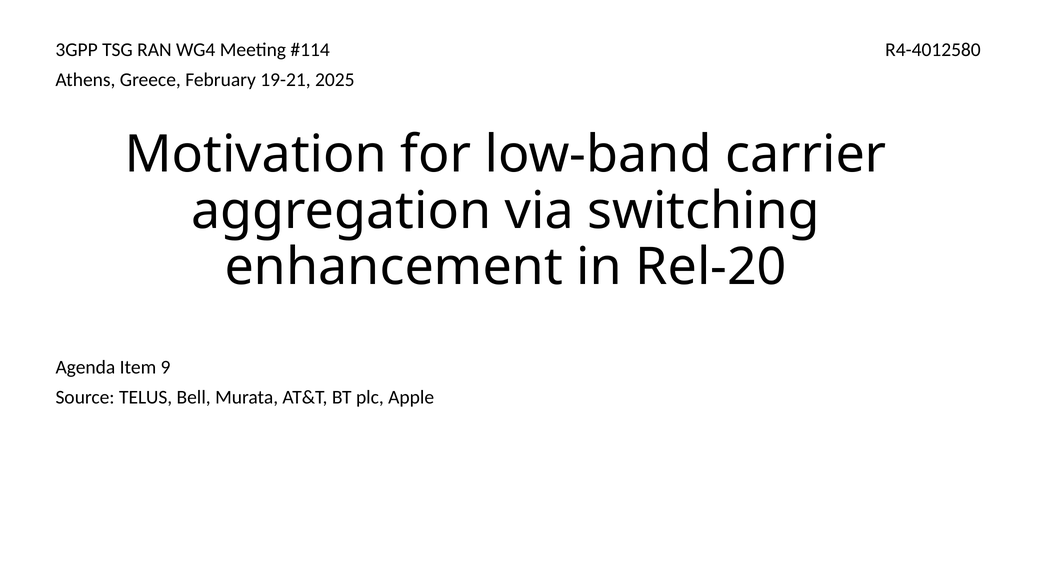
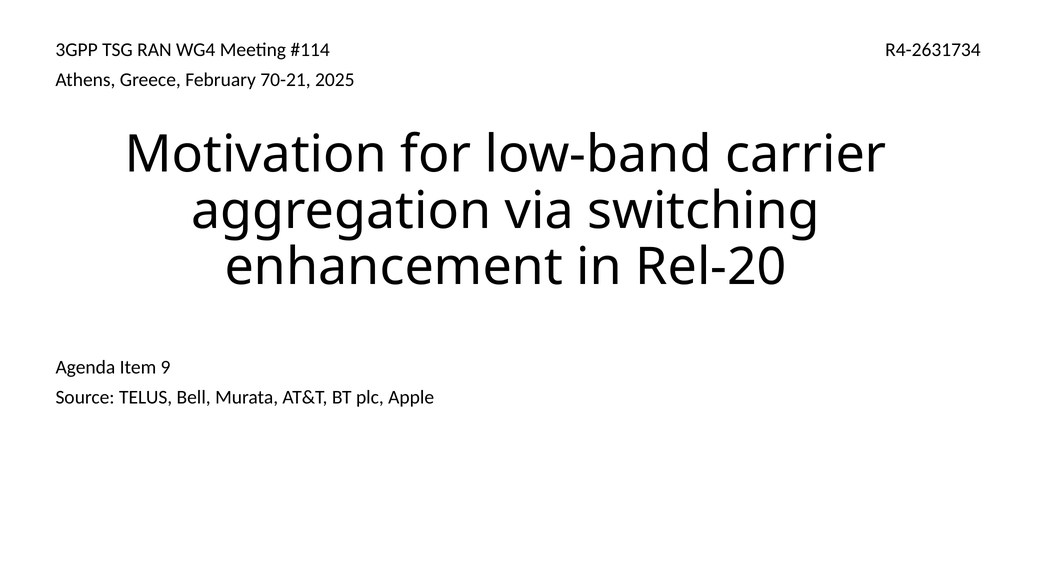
R4-4012580: R4-4012580 -> R4-2631734 (933, 50)
19-21: 19-21 -> 70-21 (286, 80)
